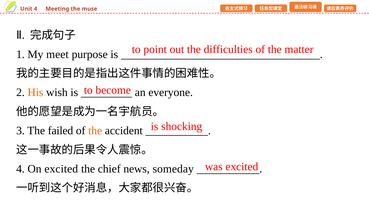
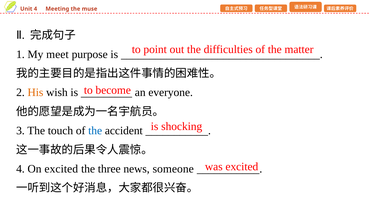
failed: failed -> touch (60, 131)
the colour: orange -> blue (95, 131)
chief: chief -> three (109, 169)
someday: someday -> someone (173, 169)
